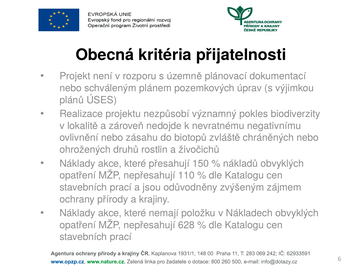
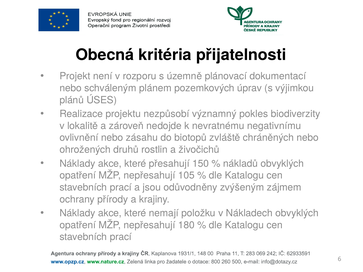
110: 110 -> 105 (186, 176)
628: 628 -> 180 (186, 225)
